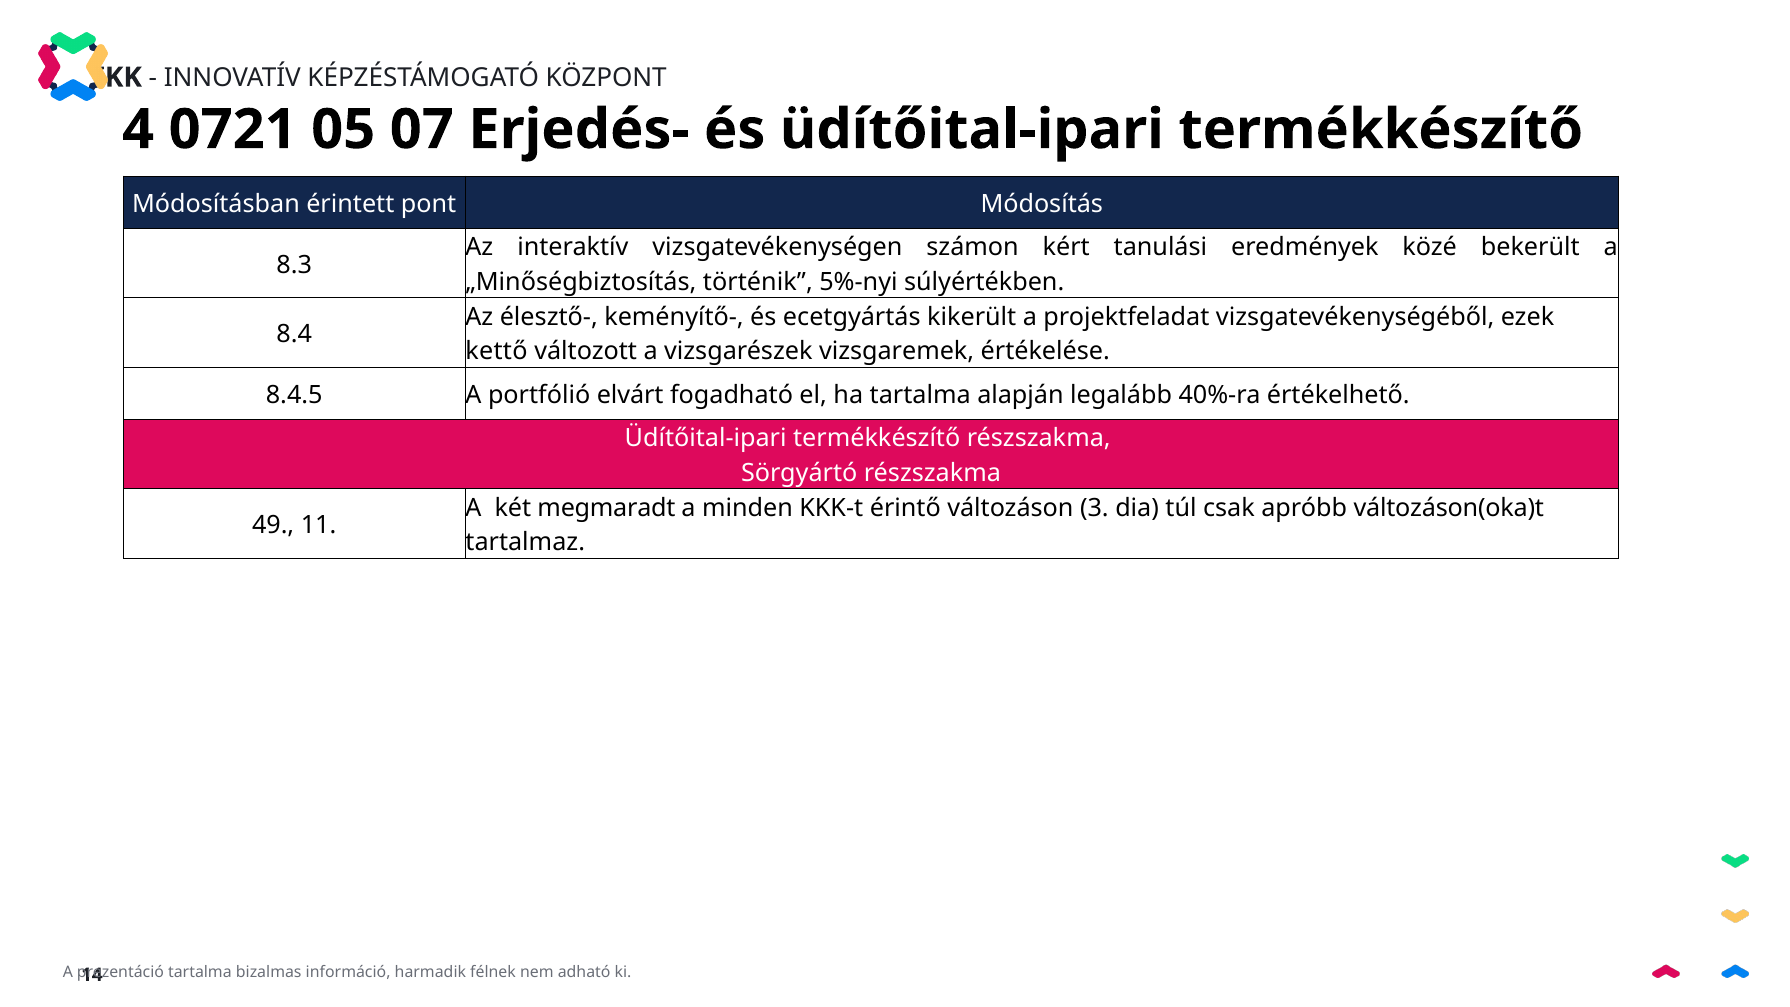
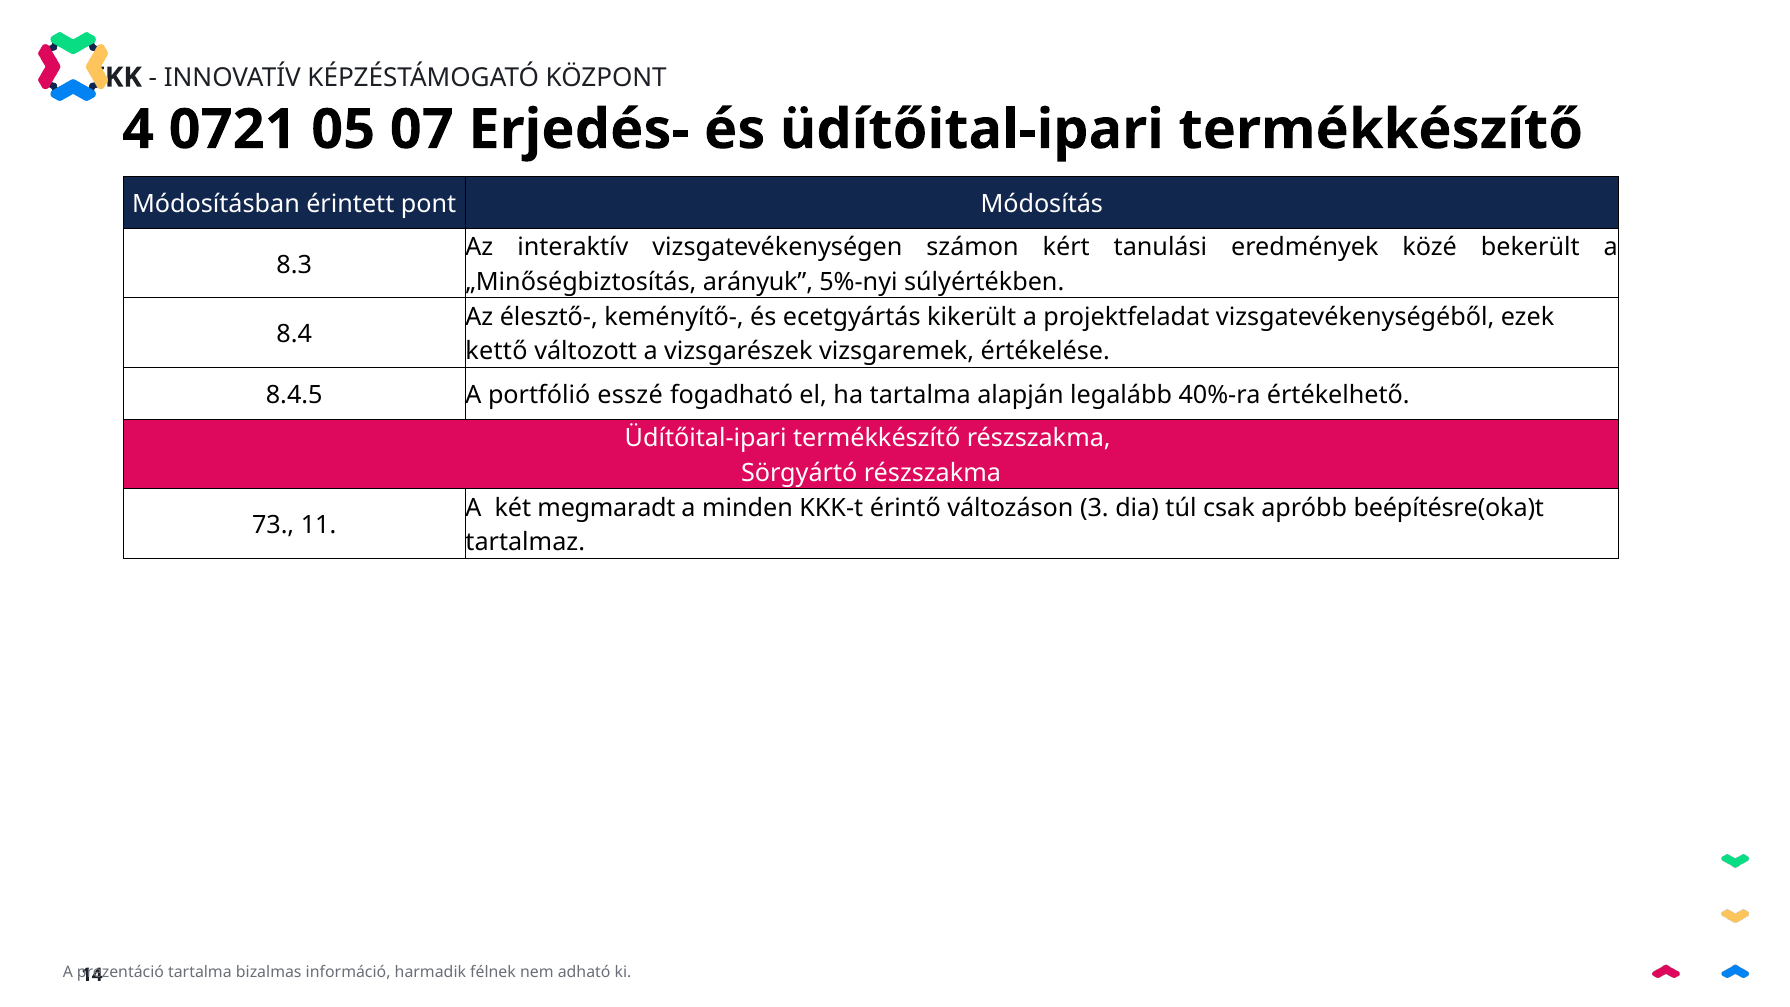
történik: történik -> arányuk (758, 282)
elvárt: elvárt -> esszé (630, 395)
változáson(oka)t: változáson(oka)t -> beépítésre(oka)t (1449, 508)
49: 49 -> 73 (273, 525)
